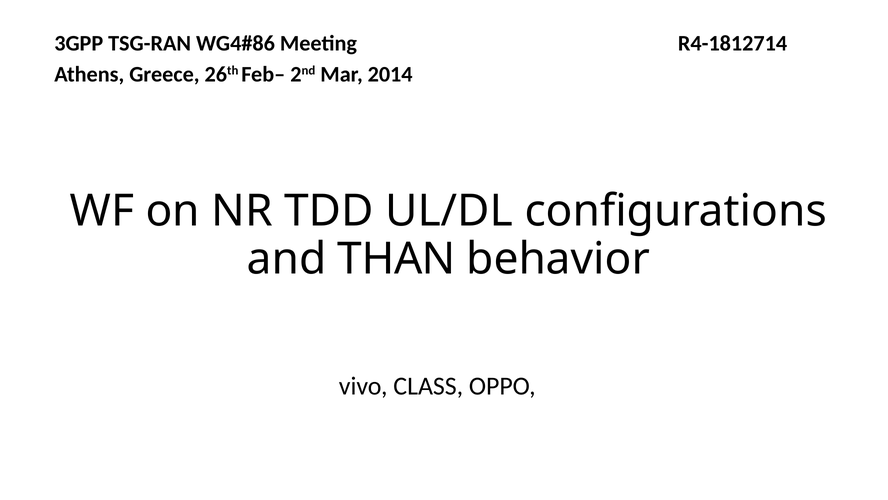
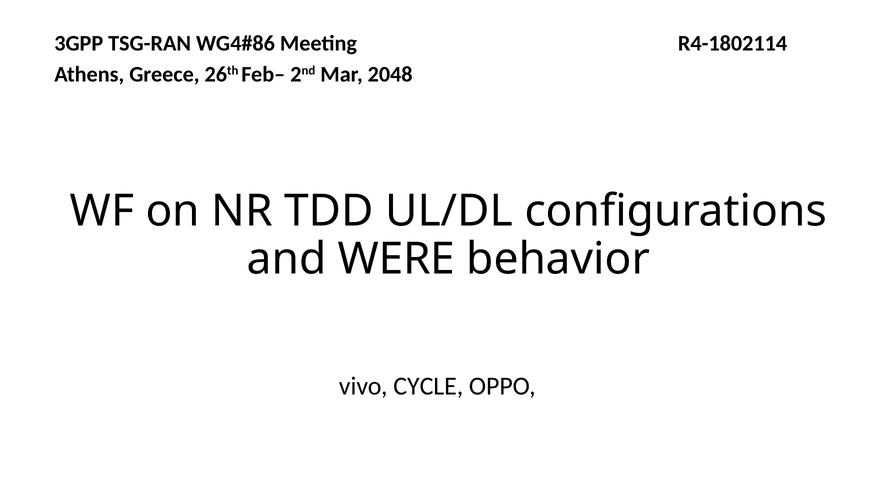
R4-1812714: R4-1812714 -> R4-1802114 (733, 43)
2014: 2014 -> 2048 (390, 74)
THAN: THAN -> WERE (397, 259)
CLASS: CLASS -> CYCLE (428, 386)
